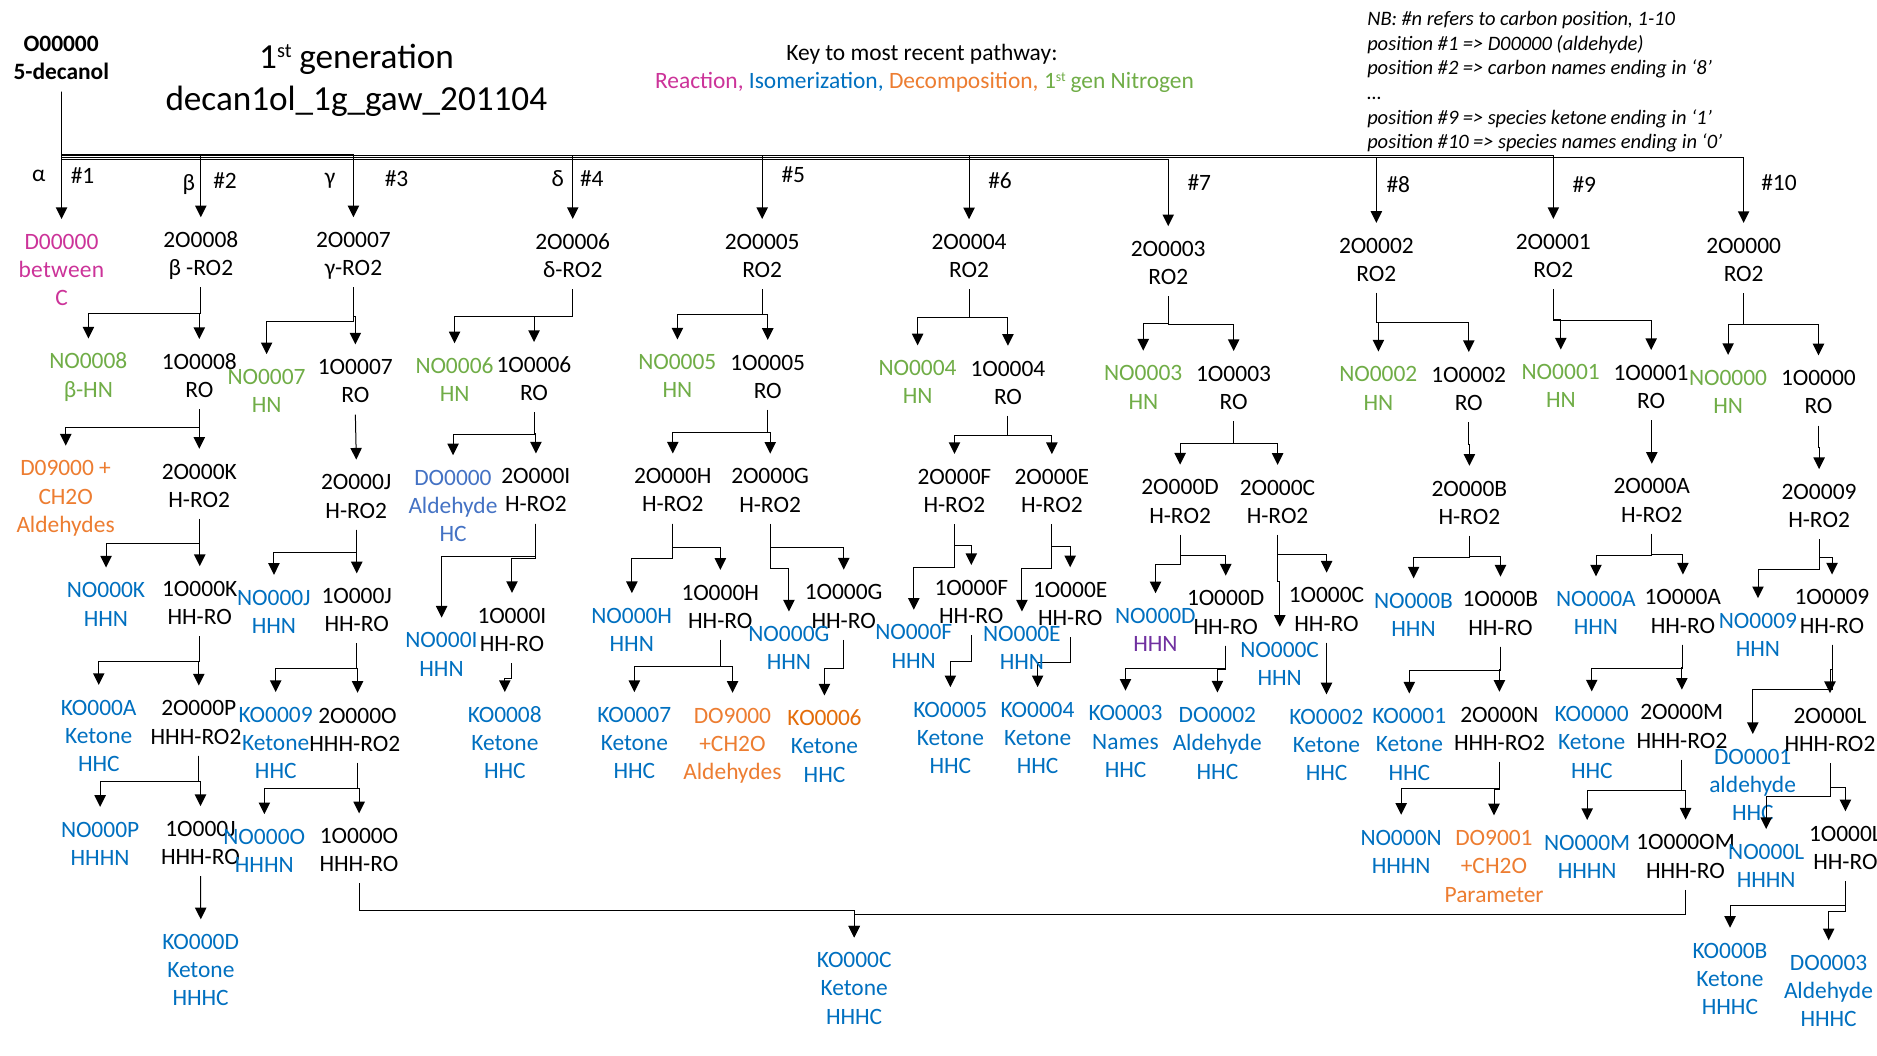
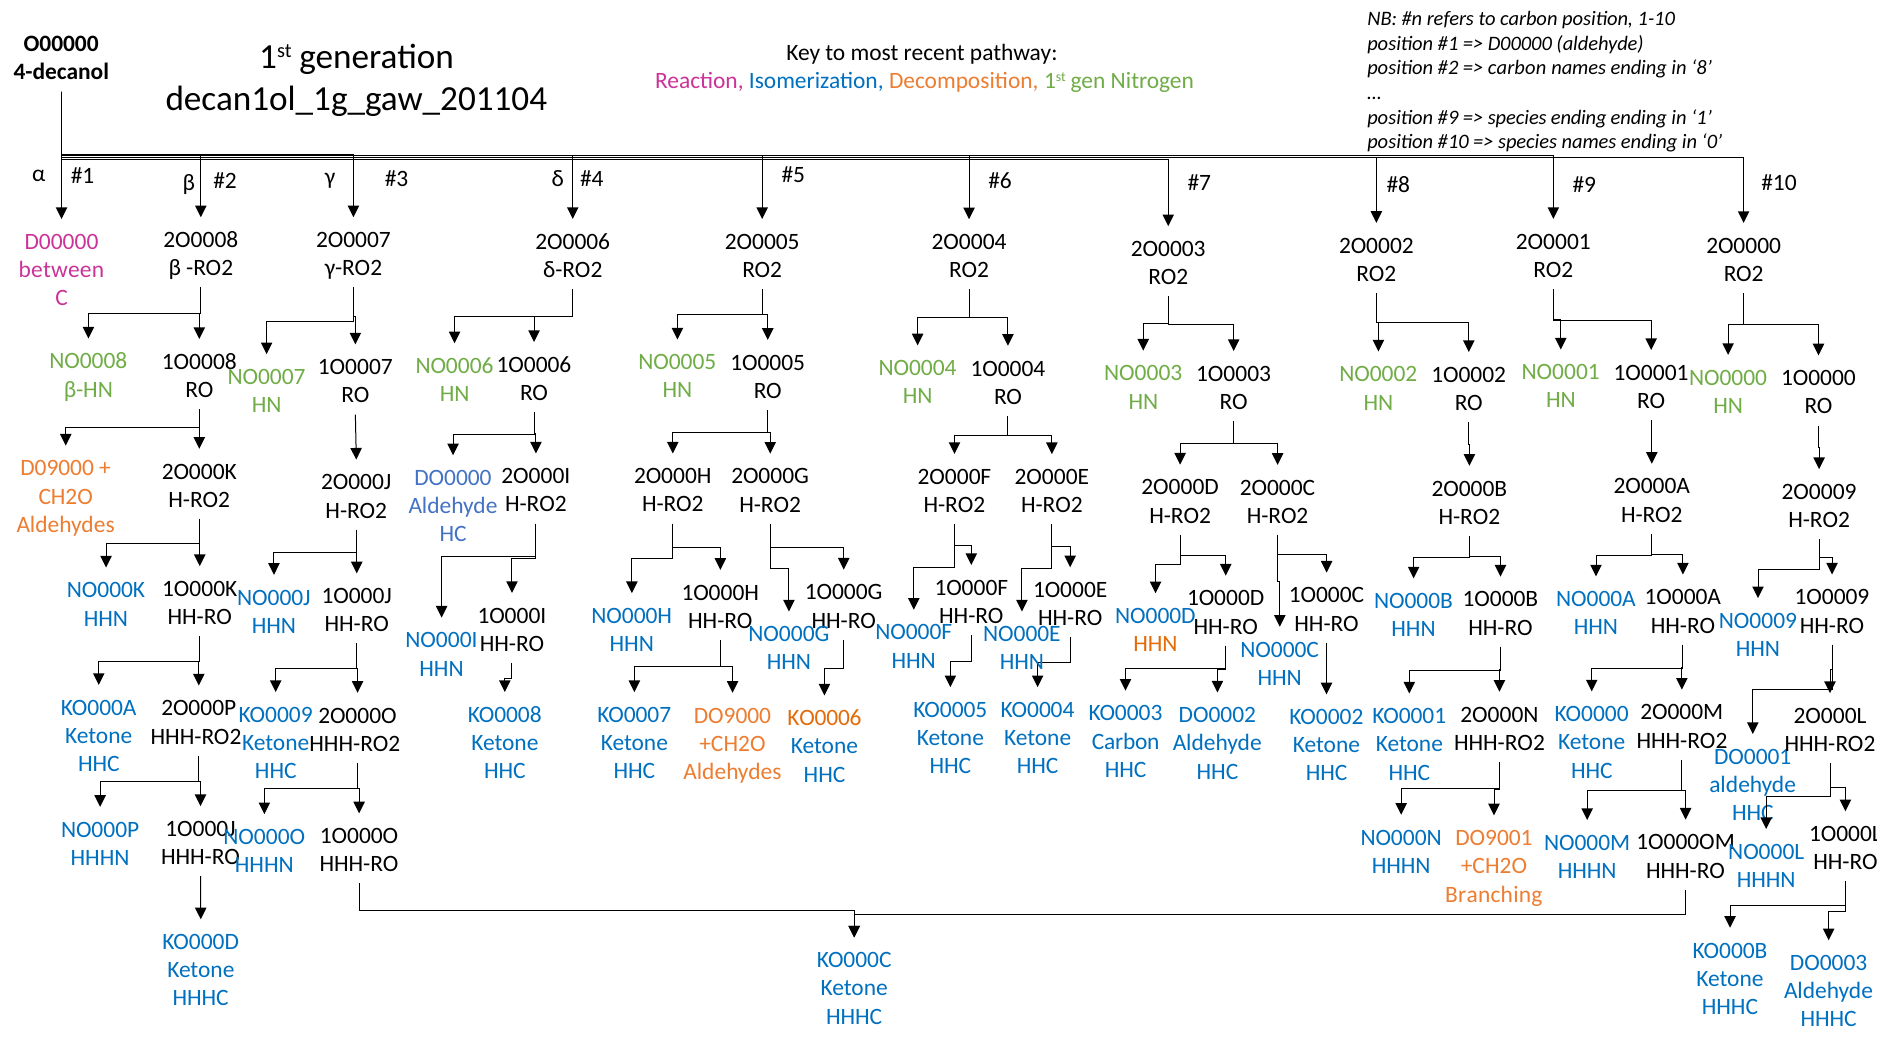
5-decanol: 5-decanol -> 4-decanol (61, 72)
species ketone: ketone -> ending (1579, 117)
HHN colour: purple -> orange (1155, 644)
Names: Names -> Carbon (1126, 741)
Parameter: Parameter -> Branching (1494, 894)
